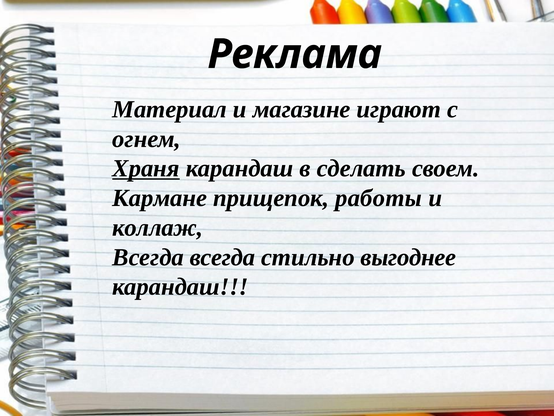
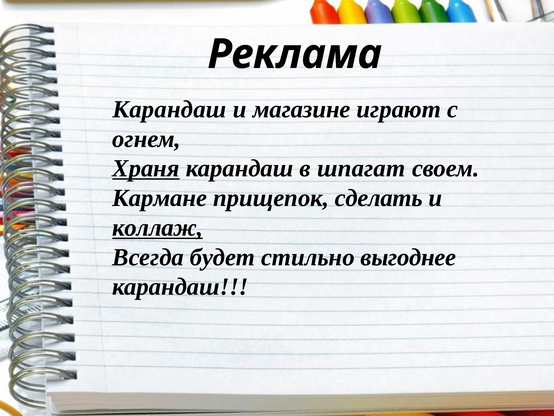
Материал: Материал -> Карандаш (169, 109)
сделать: сделать -> шпагат (361, 168)
работы: работы -> сделать (379, 198)
коллаж underline: none -> present (158, 227)
Всегда всегда: всегда -> будет (222, 257)
